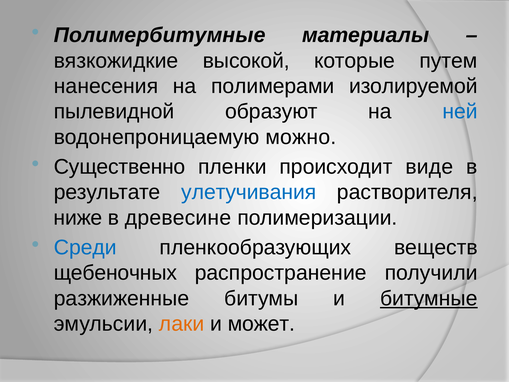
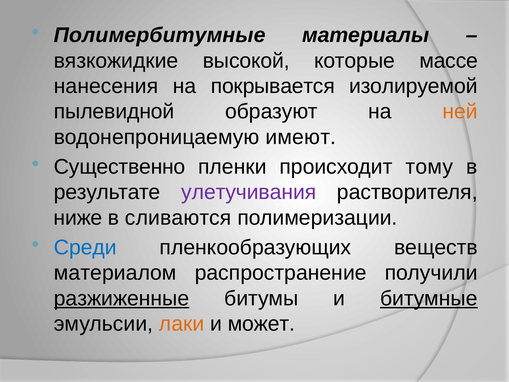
путем: путем -> массе (449, 61)
полимерами: полимерами -> покрывается (273, 86)
ней colour: blue -> orange (460, 112)
можно: можно -> имеют (301, 137)
виде: виде -> тому (429, 167)
улетучивания colour: blue -> purple (249, 192)
древесине: древесине -> сливаются (178, 218)
щебеночных: щебеночных -> материалом (115, 273)
разжиженные underline: none -> present (122, 298)
